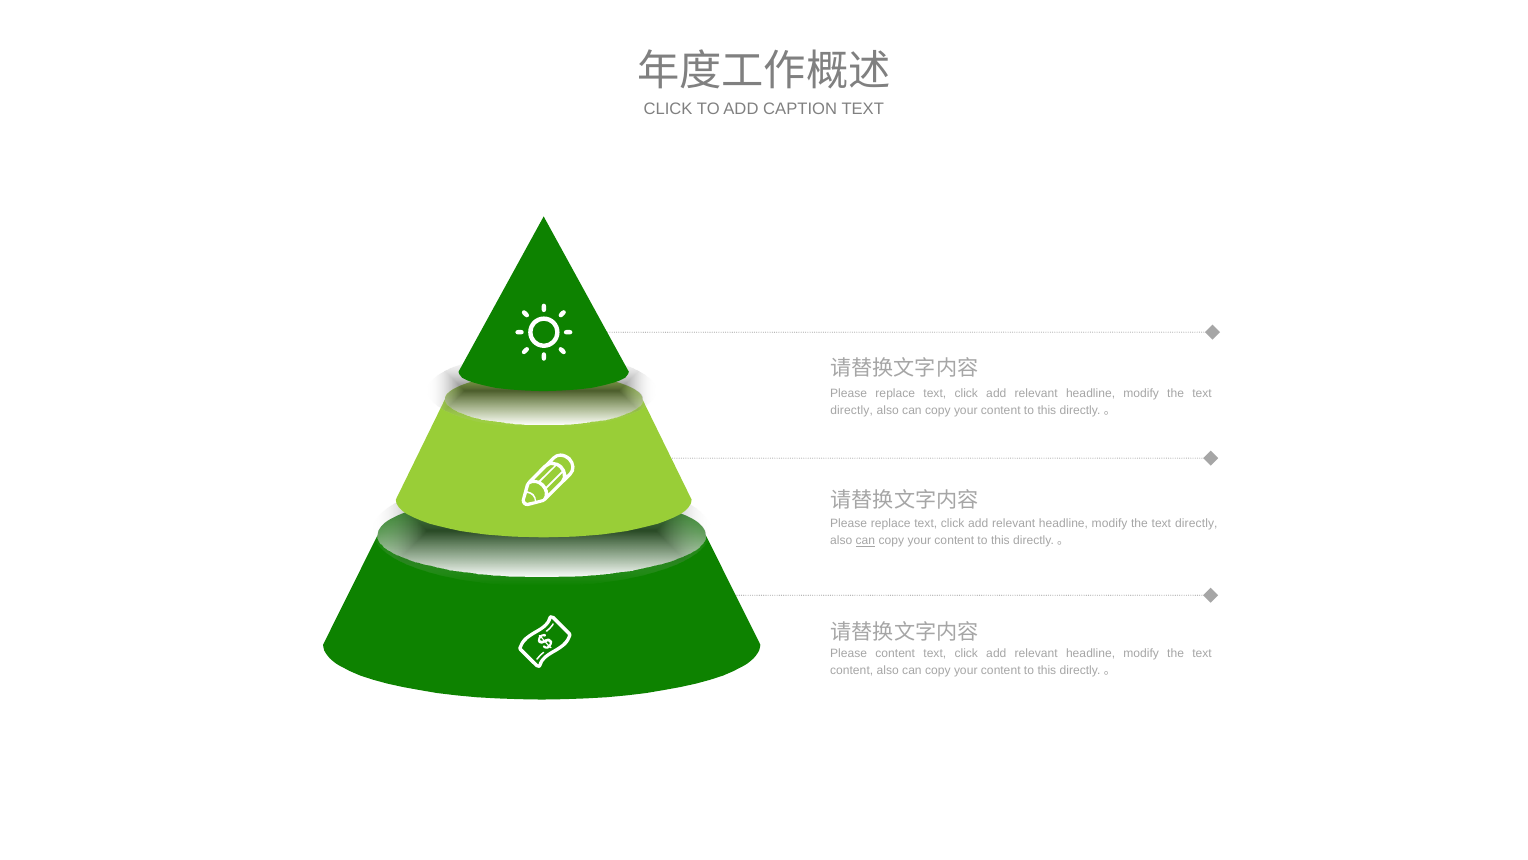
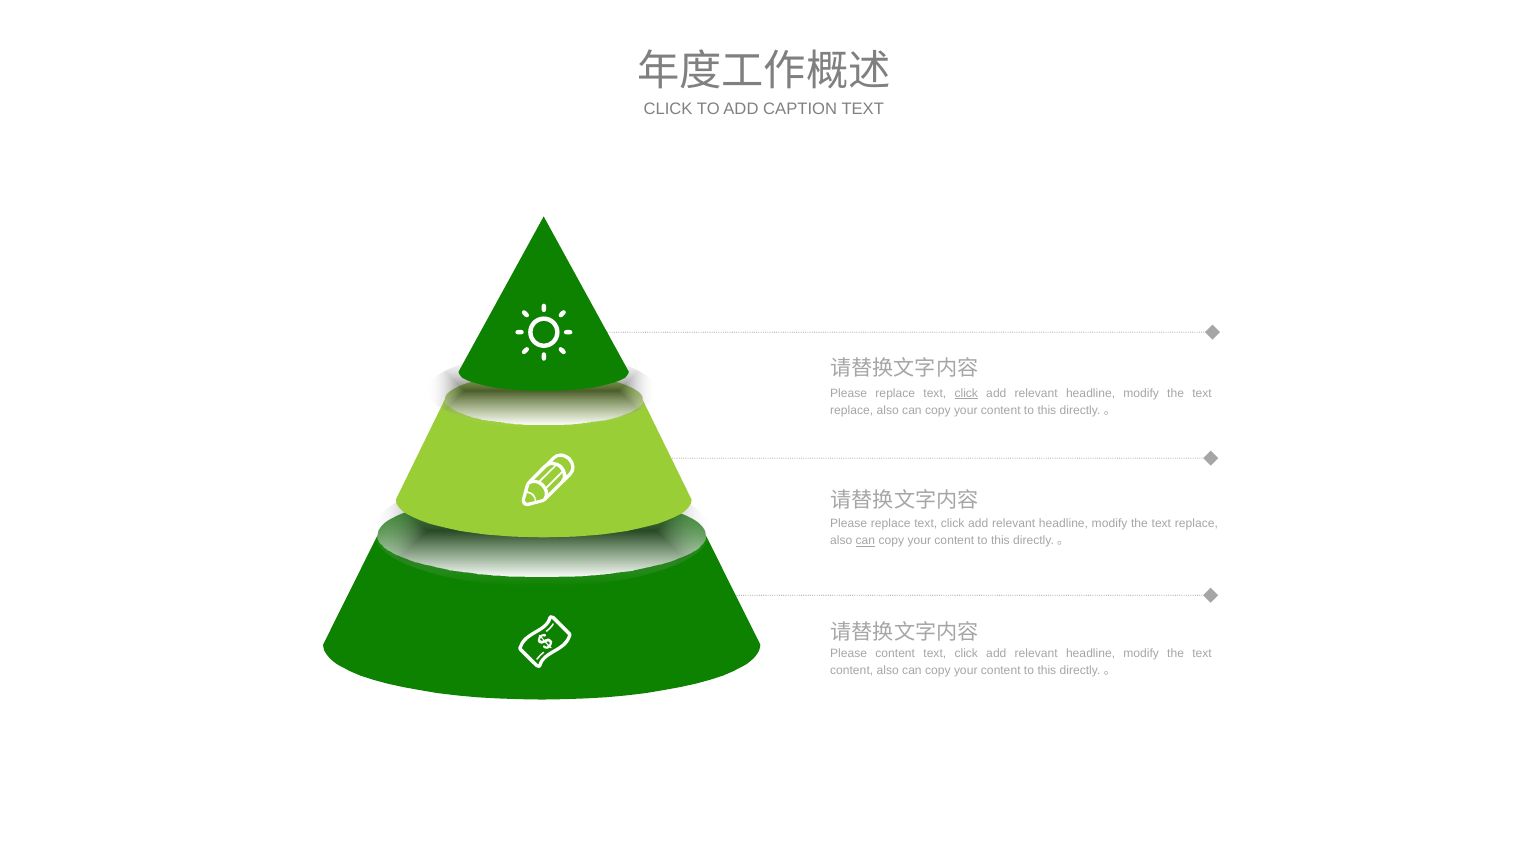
click underline: none -> present (966, 393)
directly: directly -> replace (852, 411)
directly: directly -> replace (1196, 523)
